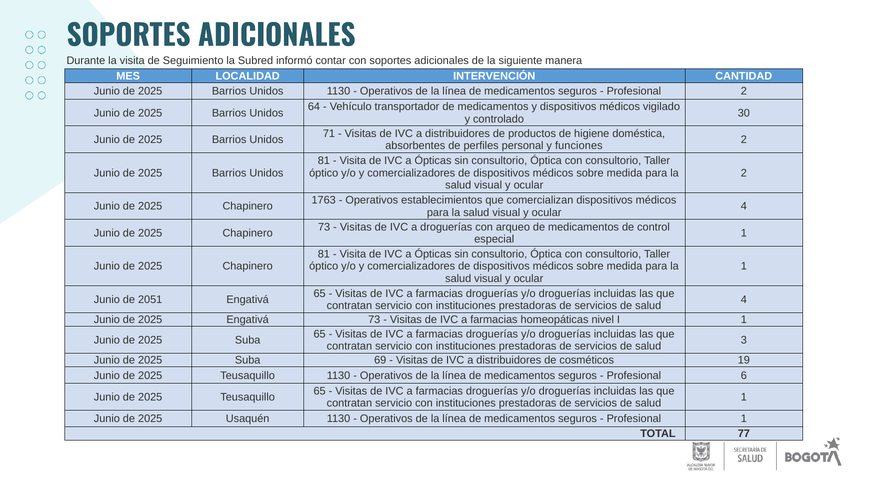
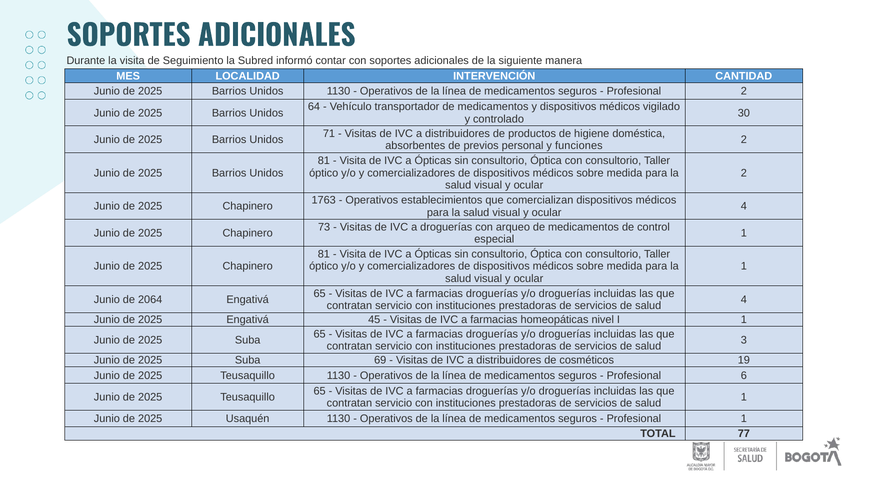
perfiles: perfiles -> previos (481, 146)
2051: 2051 -> 2064 (150, 299)
Engativá 73: 73 -> 45 (374, 320)
